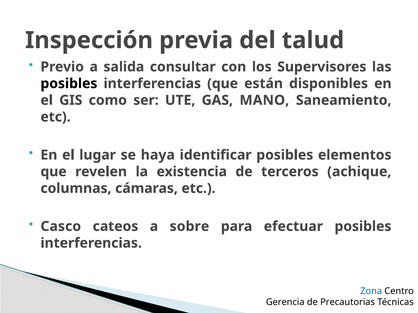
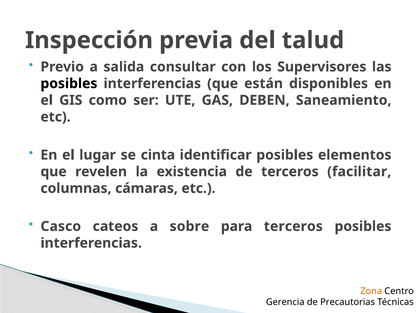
MANO: MANO -> DEBEN (264, 100)
haya: haya -> cinta (158, 155)
achique: achique -> facilitar (359, 172)
para efectuar: efectuar -> terceros (293, 227)
Zona colour: blue -> orange (371, 291)
